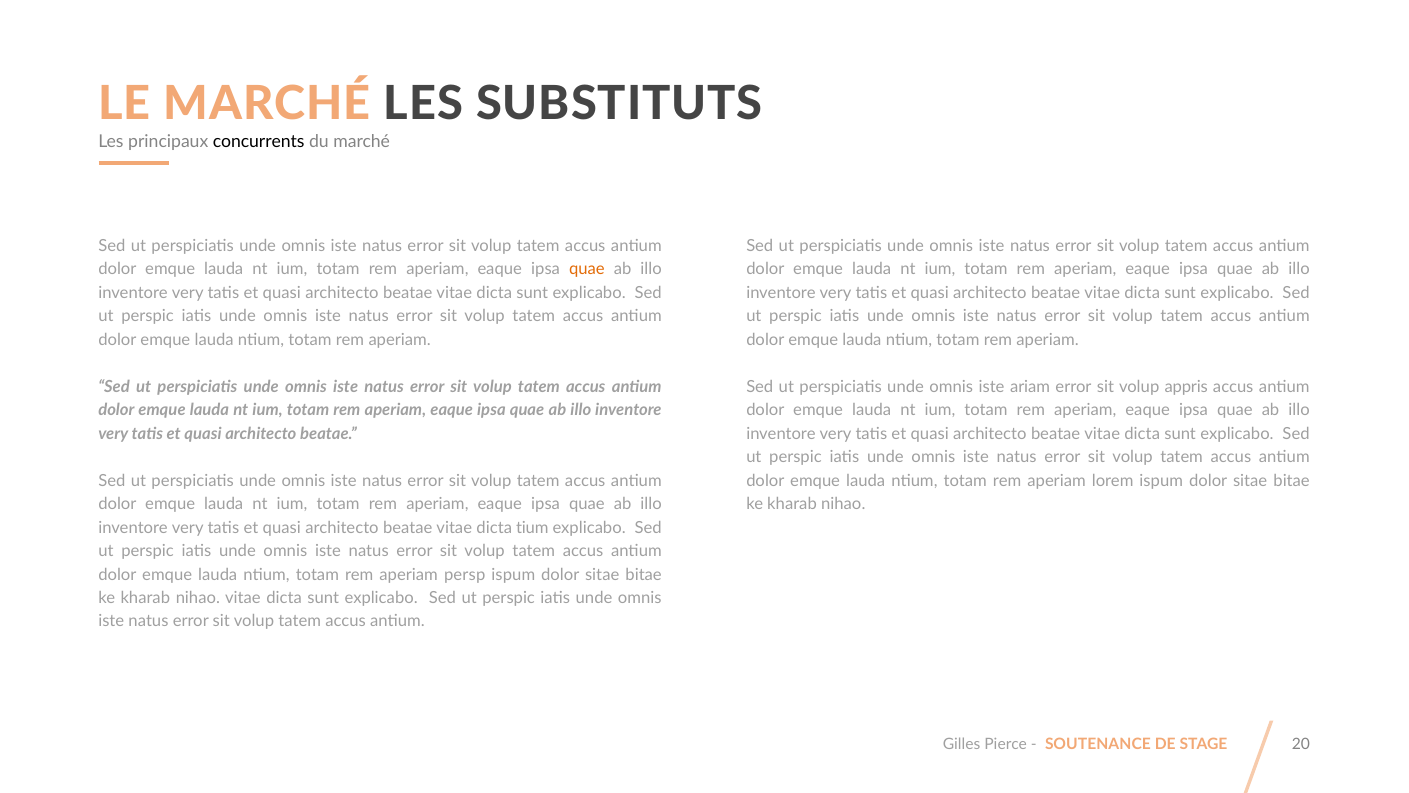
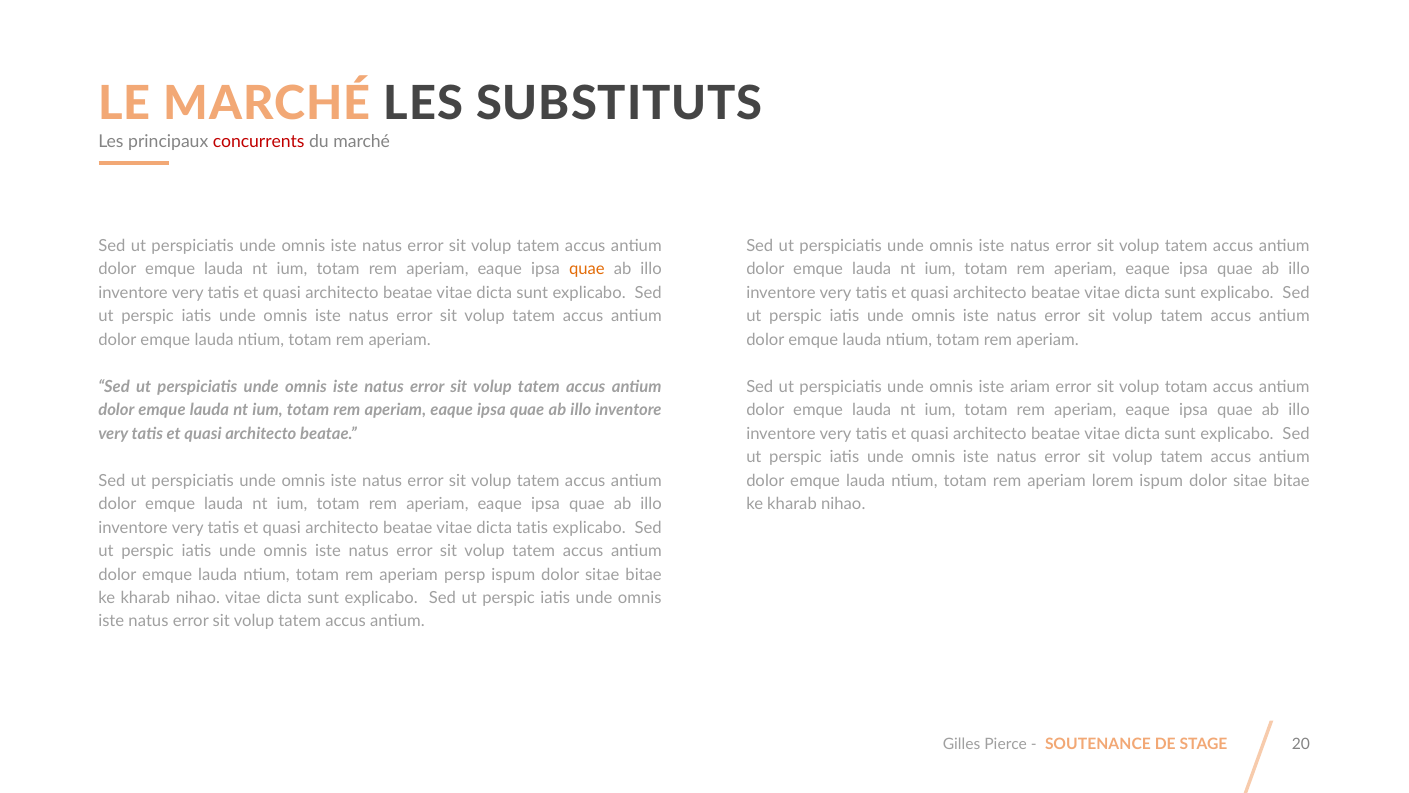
concurrents colour: black -> red (259, 142)
volup appris: appris -> totam (1186, 386)
dicta tium: tium -> tatis (532, 527)
